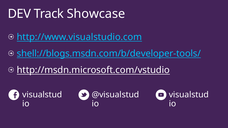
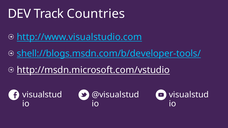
Showcase: Showcase -> Countries (96, 14)
